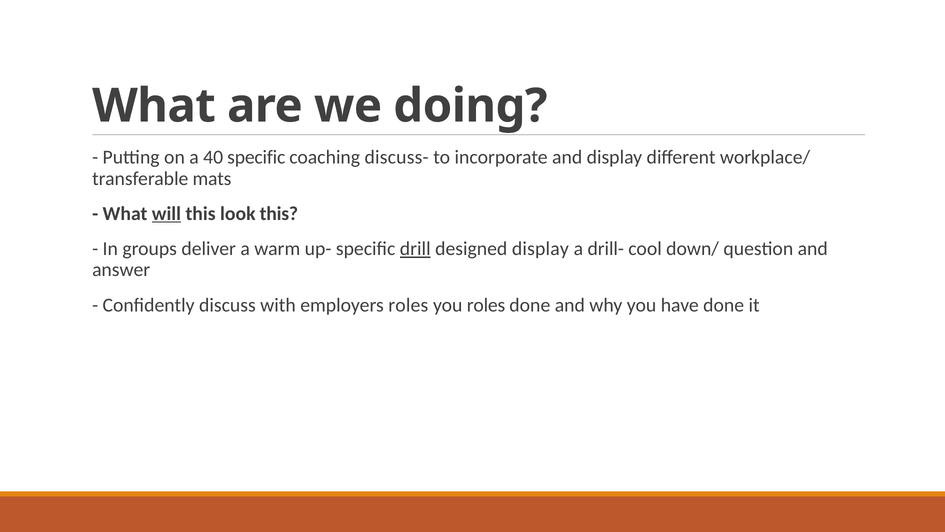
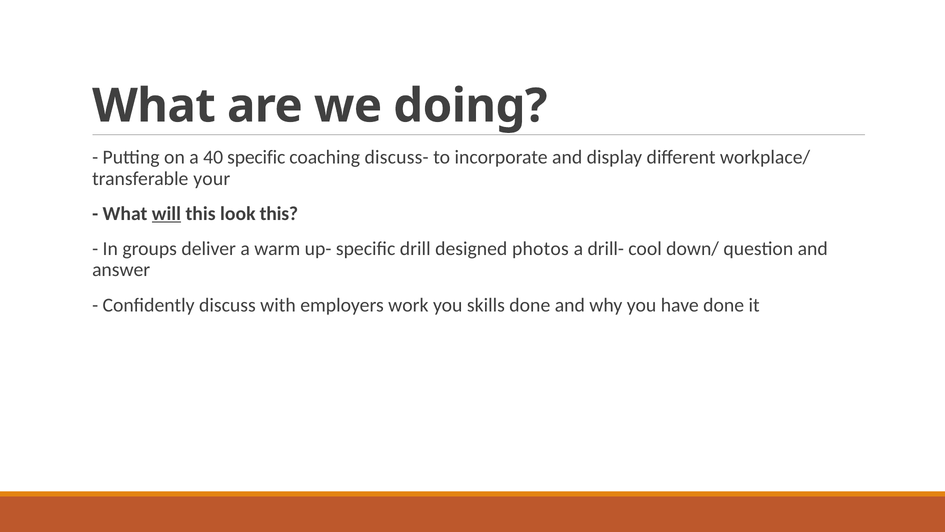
mats: mats -> your (212, 178)
drill underline: present -> none (415, 248)
designed display: display -> photos (540, 248)
employers roles: roles -> work (408, 305)
you roles: roles -> skills (486, 305)
